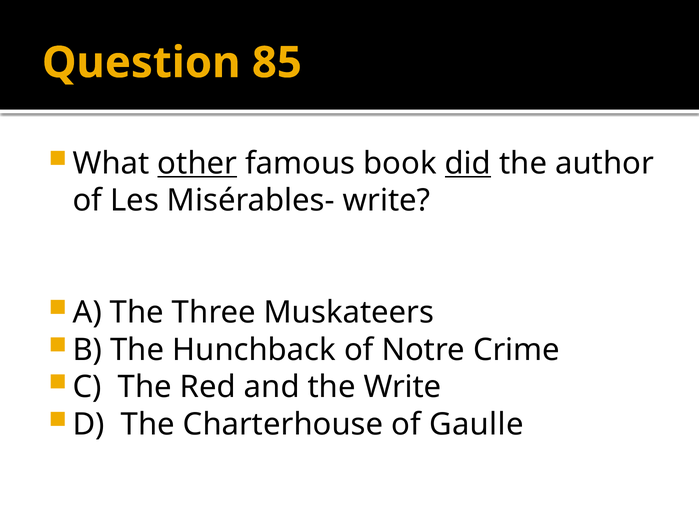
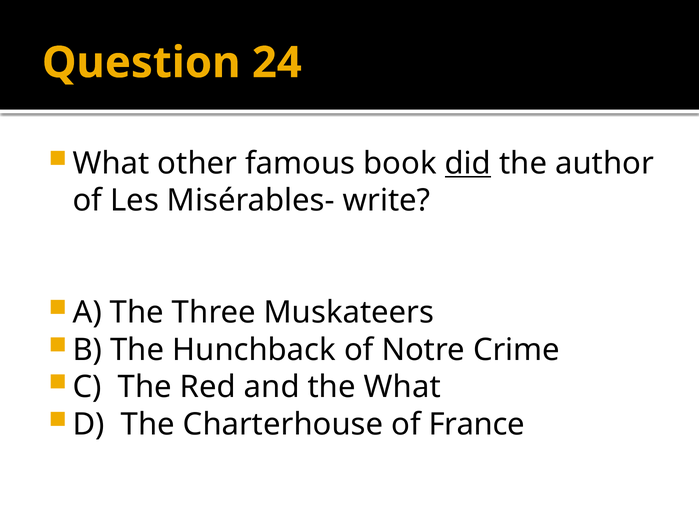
85: 85 -> 24 (277, 63)
other underline: present -> none (197, 164)
the Write: Write -> What (402, 387)
Gaulle: Gaulle -> France (477, 425)
